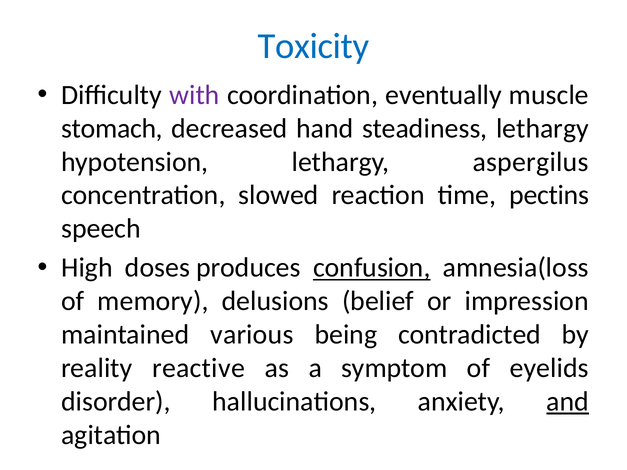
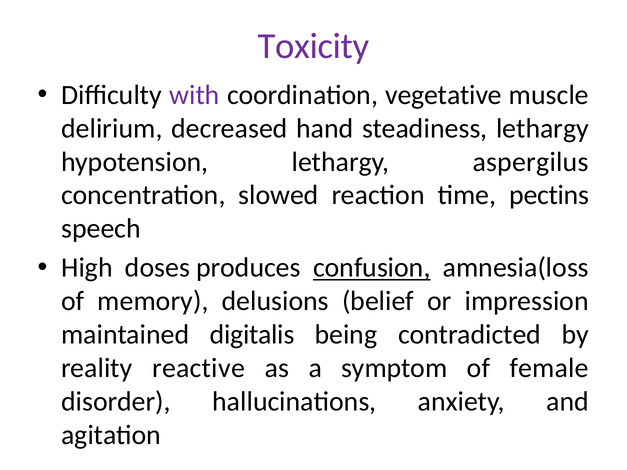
Toxicity colour: blue -> purple (314, 46)
eventually: eventually -> vegetative (444, 95)
stomach: stomach -> delirium (112, 128)
various: various -> digitalis (252, 335)
eyelids: eyelids -> female (549, 368)
and underline: present -> none (568, 402)
